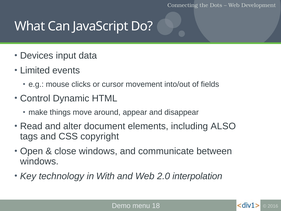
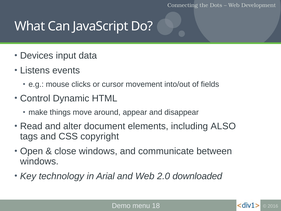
Limited: Limited -> Listens (35, 70)
With: With -> Arial (105, 176)
interpolation: interpolation -> downloaded (197, 176)
